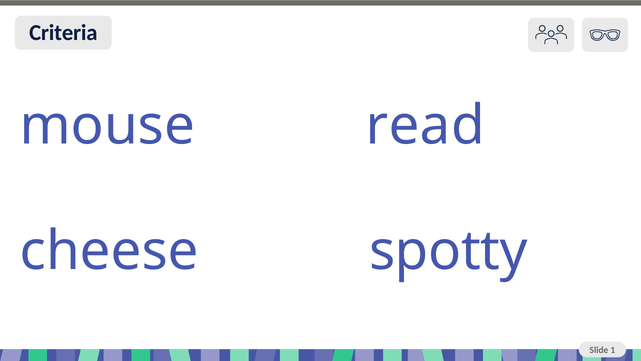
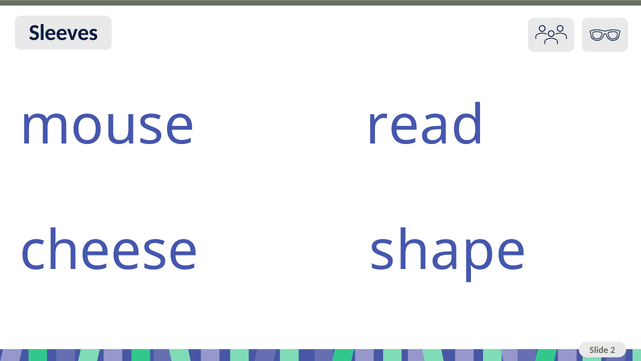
Criteria: Criteria -> Sleeves (63, 33)
spotty: spotty -> shape (448, 251)
1: 1 -> 2 (613, 350)
